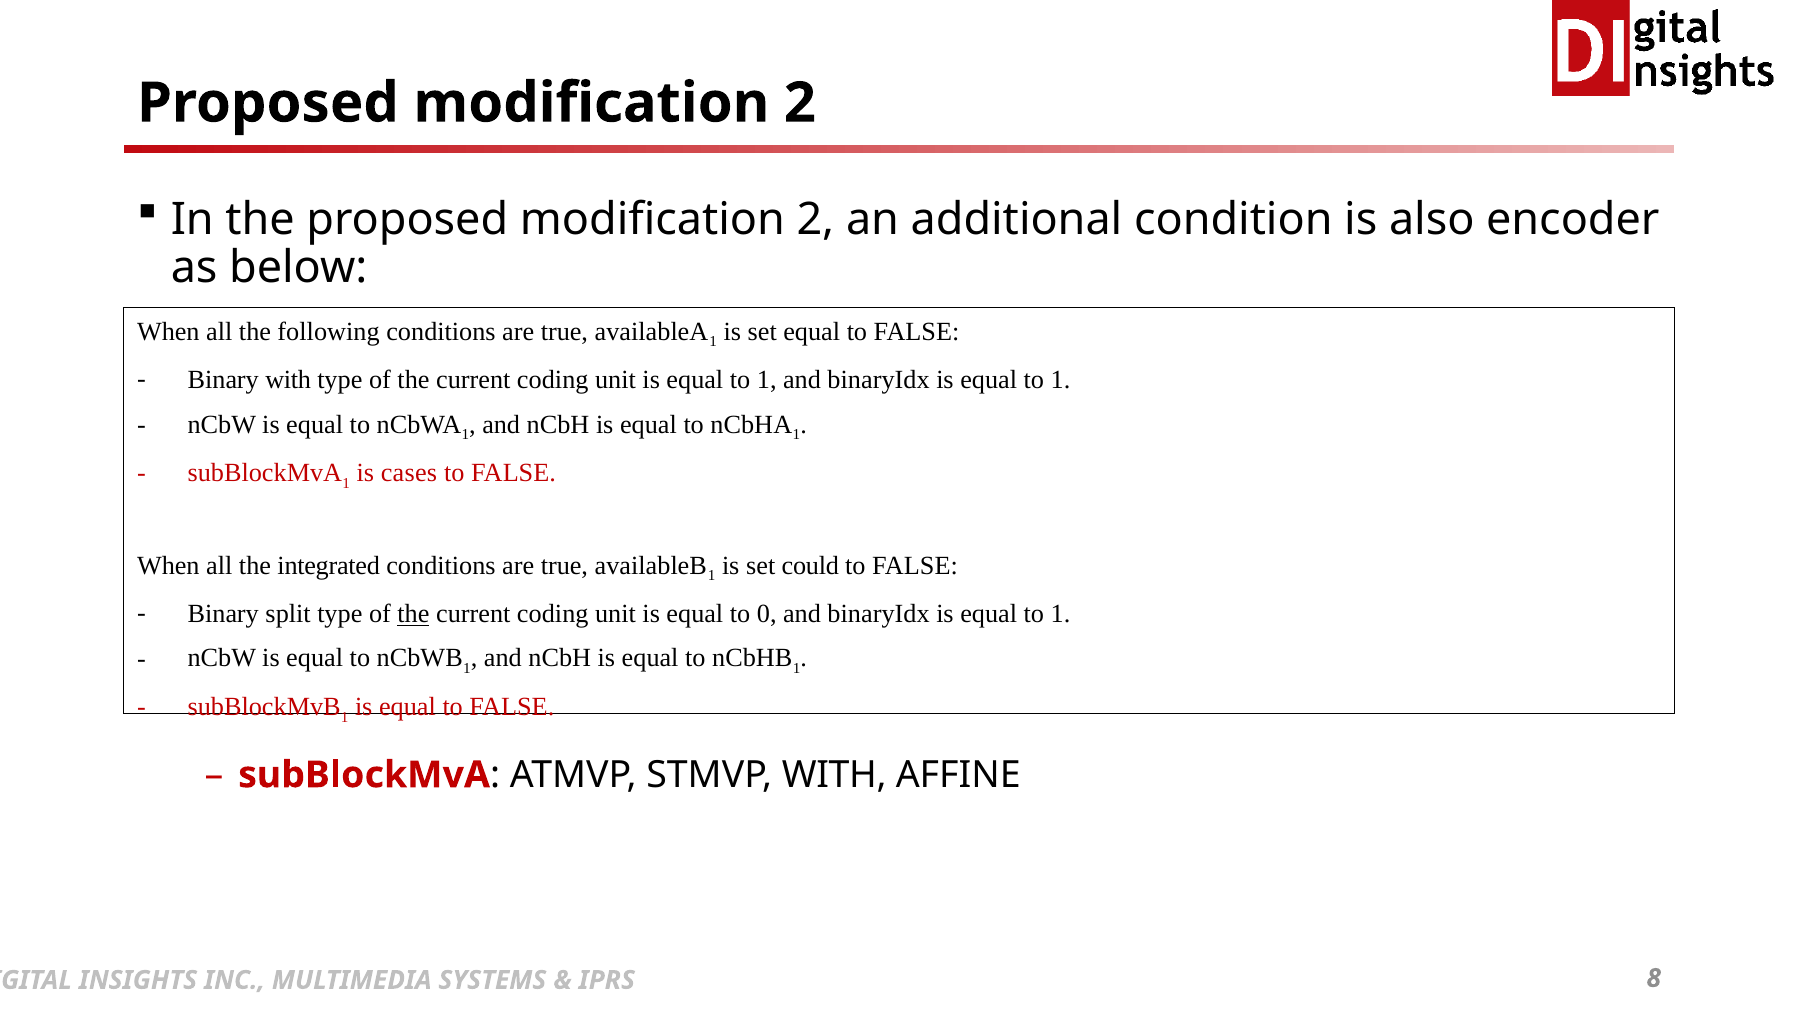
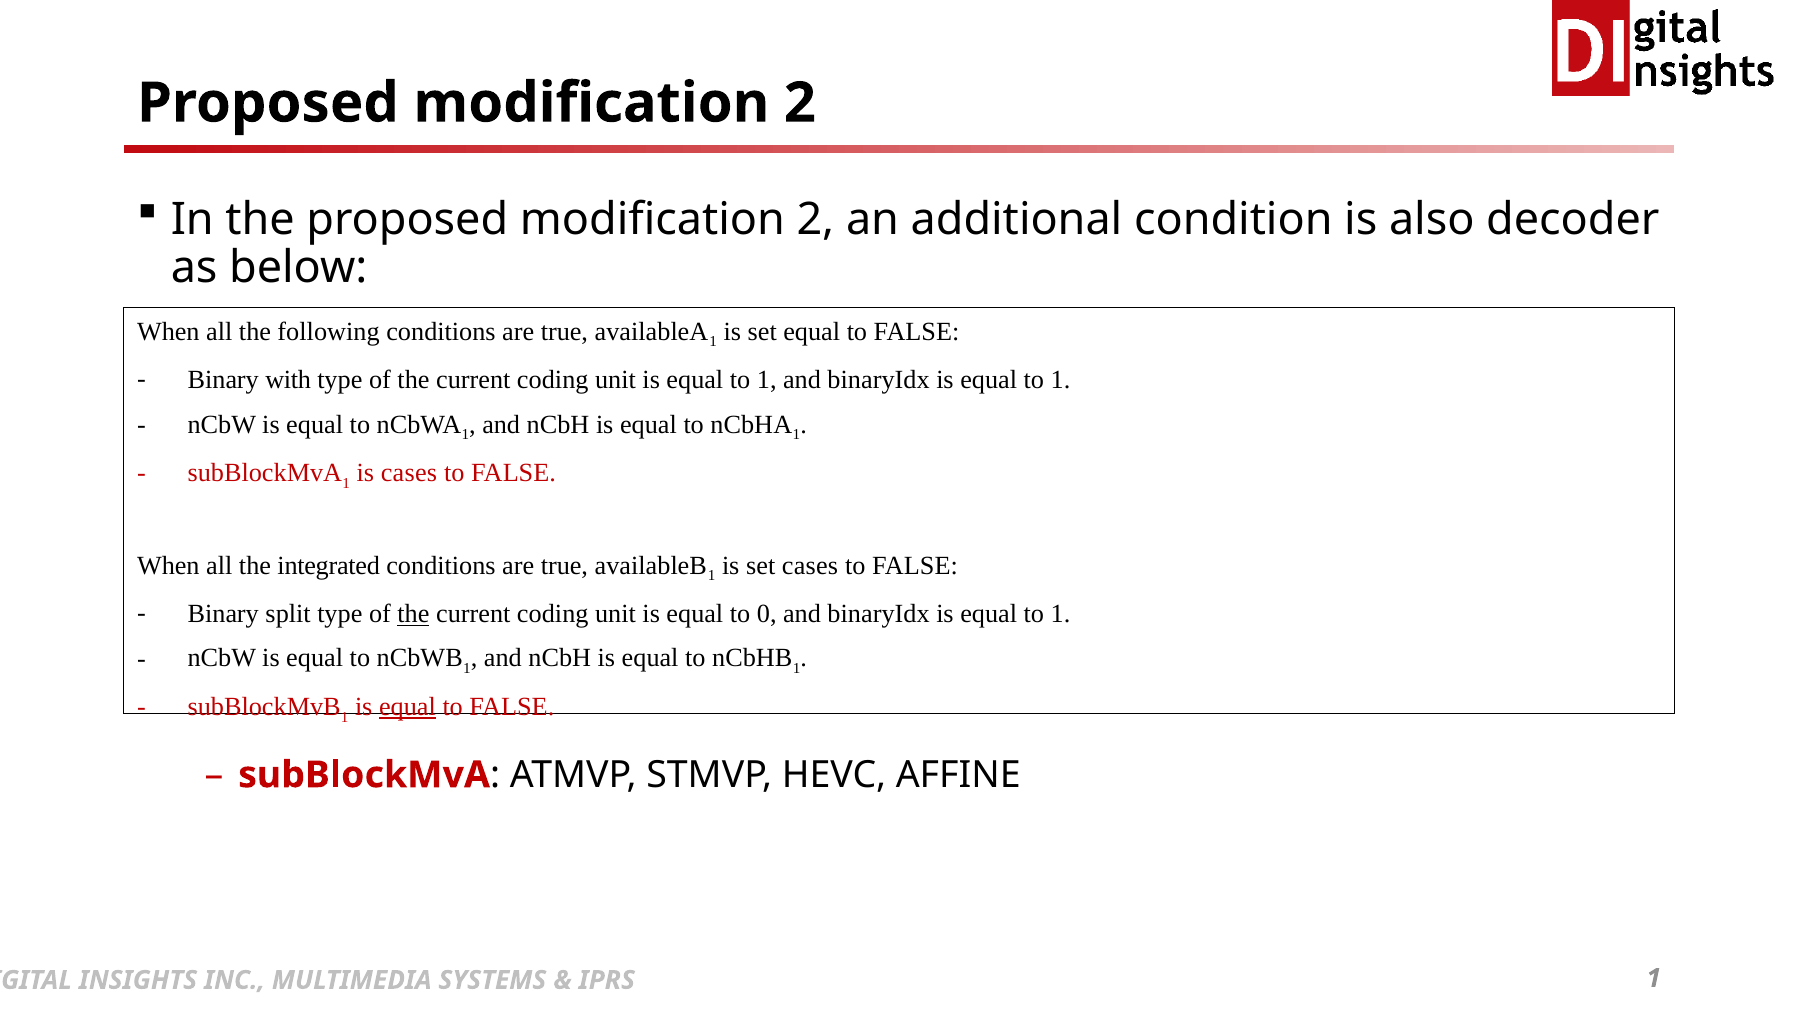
encoder: encoder -> decoder (1573, 219)
set could: could -> cases (810, 566)
equal underline: none -> present (407, 707)
STMVP WITH: WITH -> HEVC (834, 775)
8: 8 -> 1 (1654, 979)
